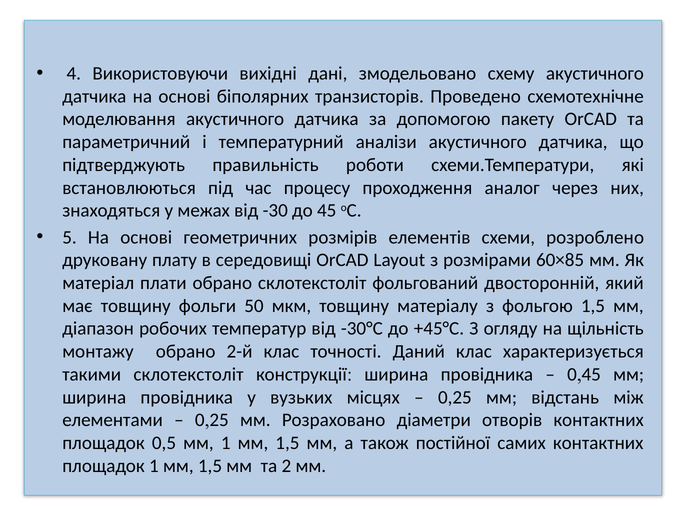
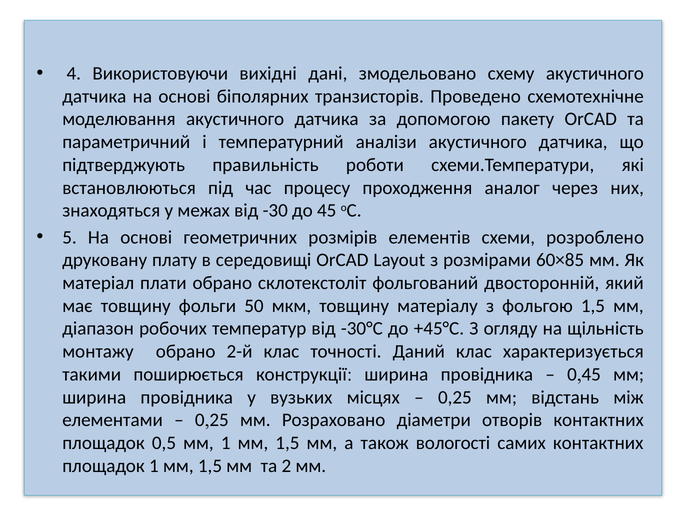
склотекстоліт: склотекстоліт -> поширюється (189, 375)
постійної: постійної -> вологості (453, 443)
